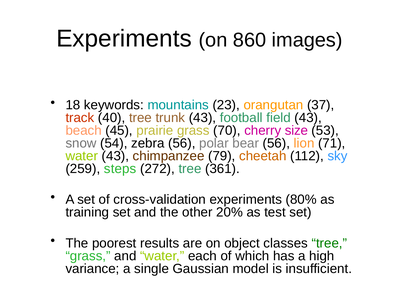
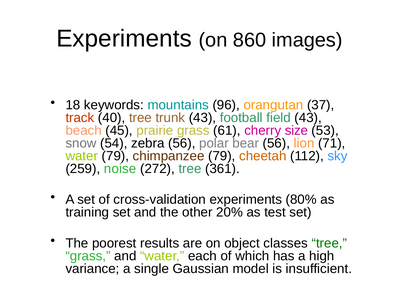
23: 23 -> 96 (226, 105)
70: 70 -> 61 (227, 131)
water 43: 43 -> 79 (115, 156)
steps: steps -> noise (120, 169)
